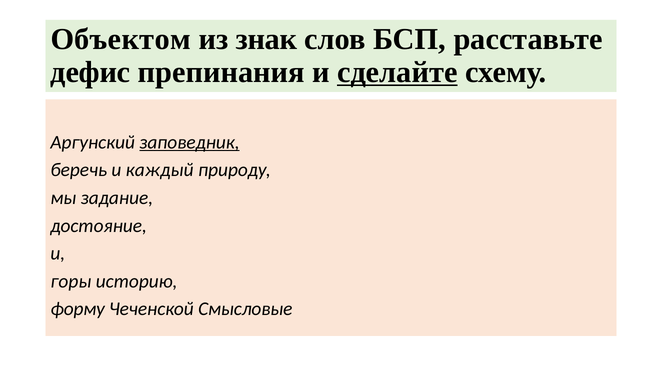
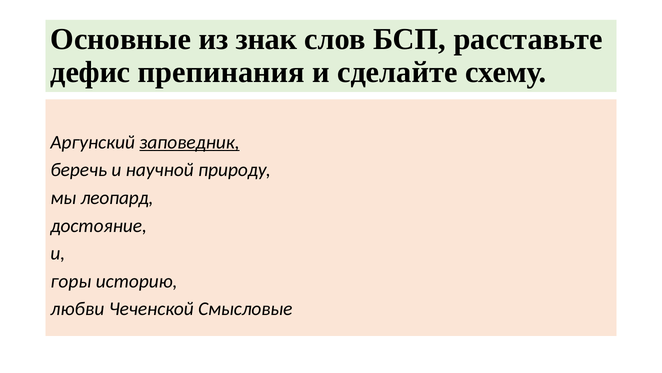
Объектом: Объектом -> Основные (121, 39)
сделайте underline: present -> none (397, 72)
каждый: каждый -> научной (160, 170)
задание: задание -> леопард (117, 198)
форму: форму -> любви (77, 309)
